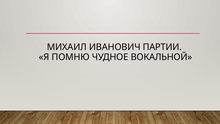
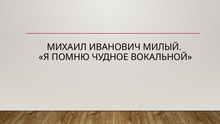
ПАРТИИ: ПАРТИИ -> МИЛЫЙ (162, 47)
